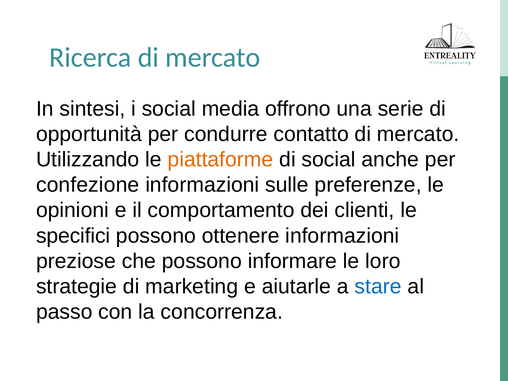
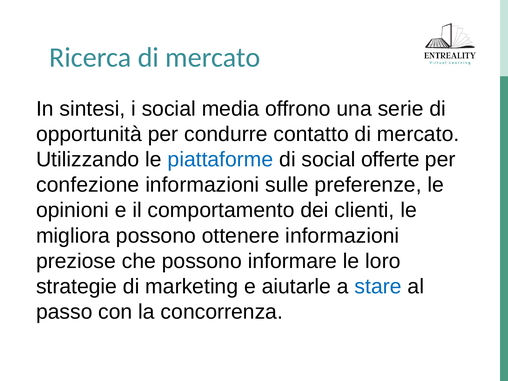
piattaforme colour: orange -> blue (220, 160)
anche: anche -> offerte (390, 160)
specifici: specifici -> migliora (73, 236)
